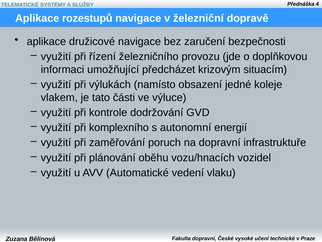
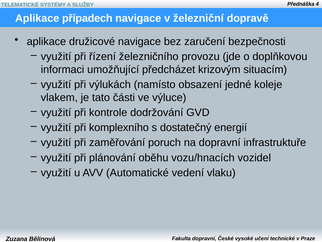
rozestupů: rozestupů -> případech (87, 18)
autonomní: autonomní -> dostatečný (186, 127)
